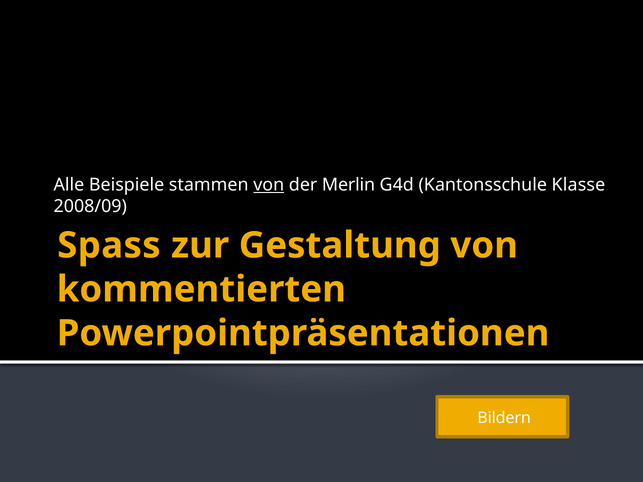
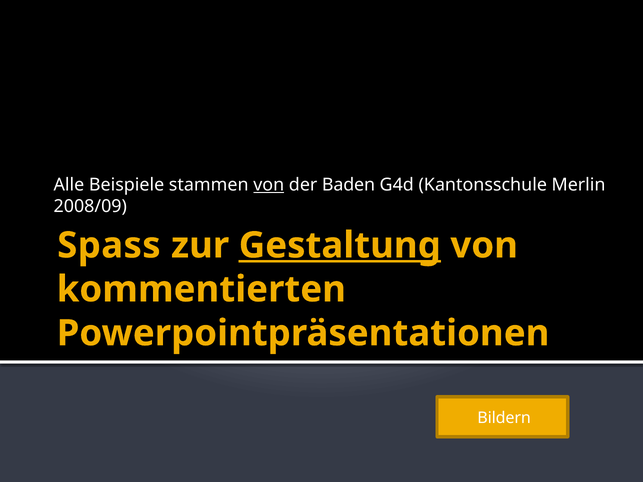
Merlin: Merlin -> Baden (349, 185)
Klasse: Klasse -> Merlin (579, 185)
Gestaltung underline: none -> present (340, 246)
